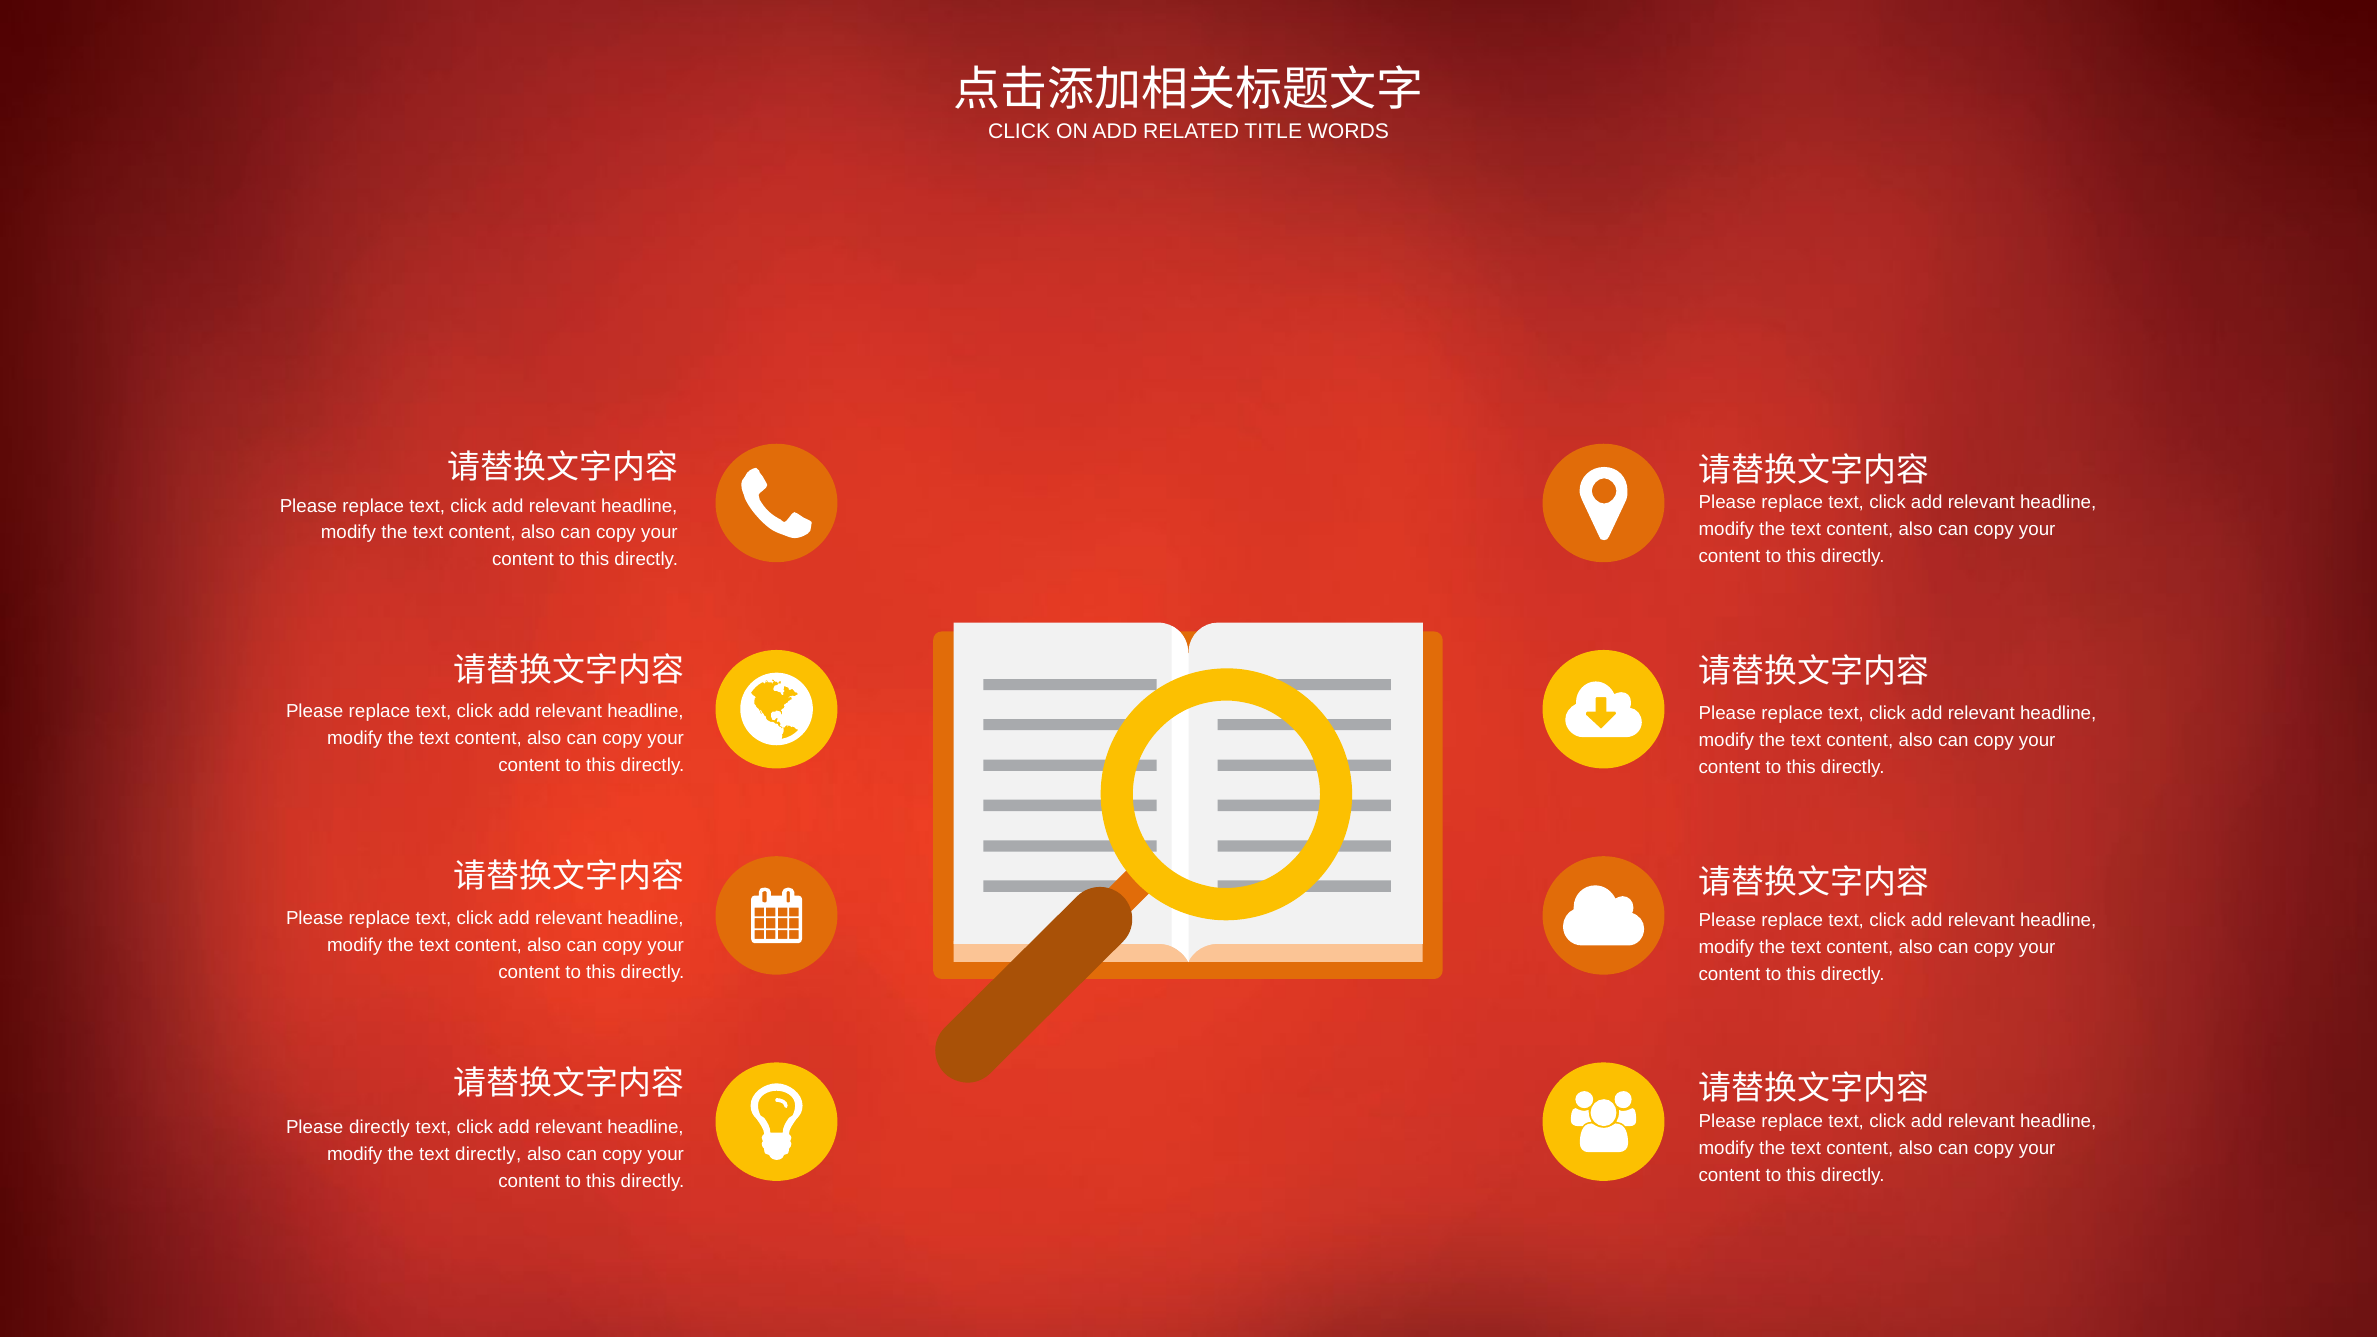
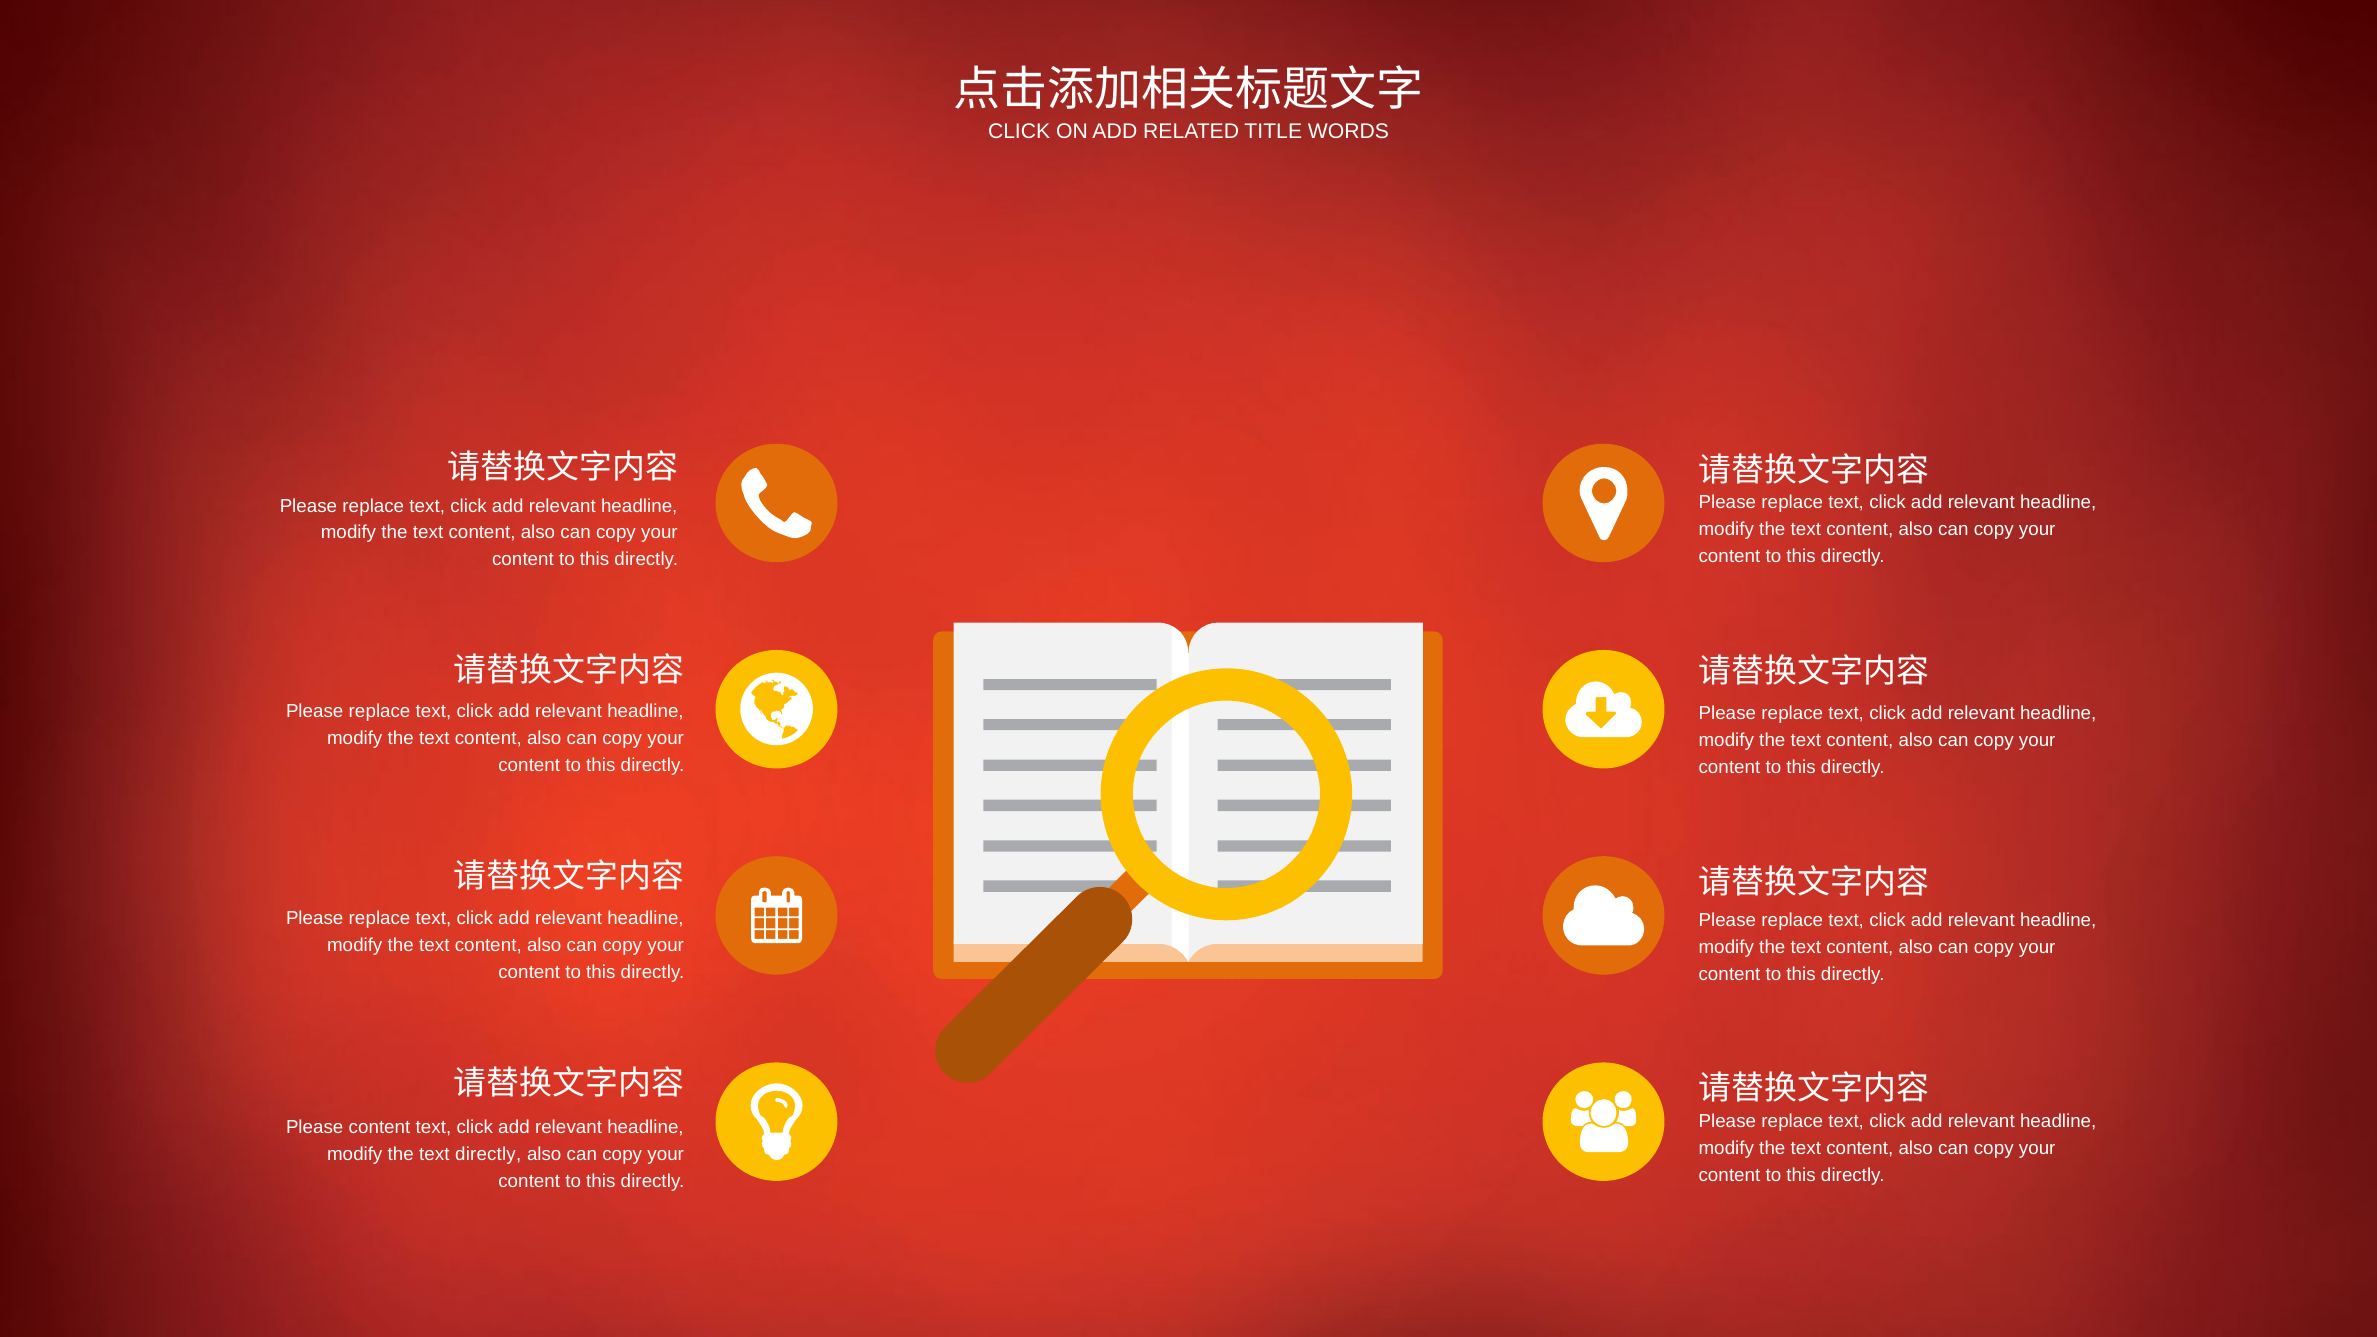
Please directly: directly -> content (380, 1127)
